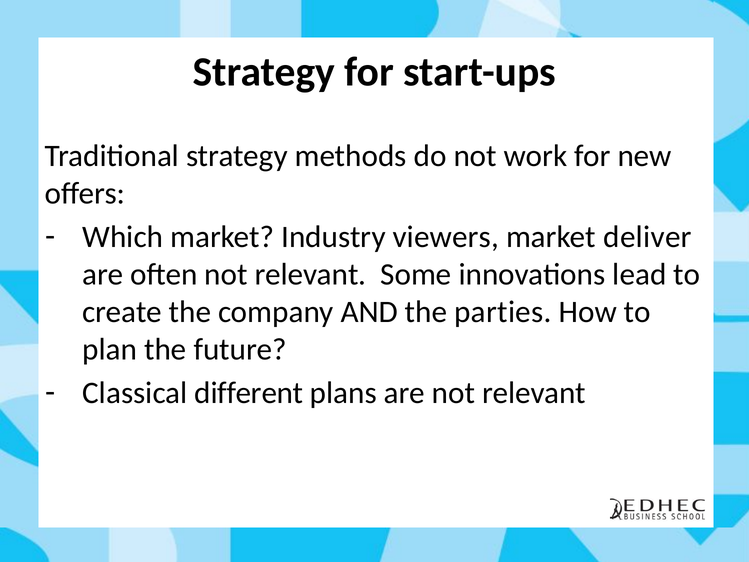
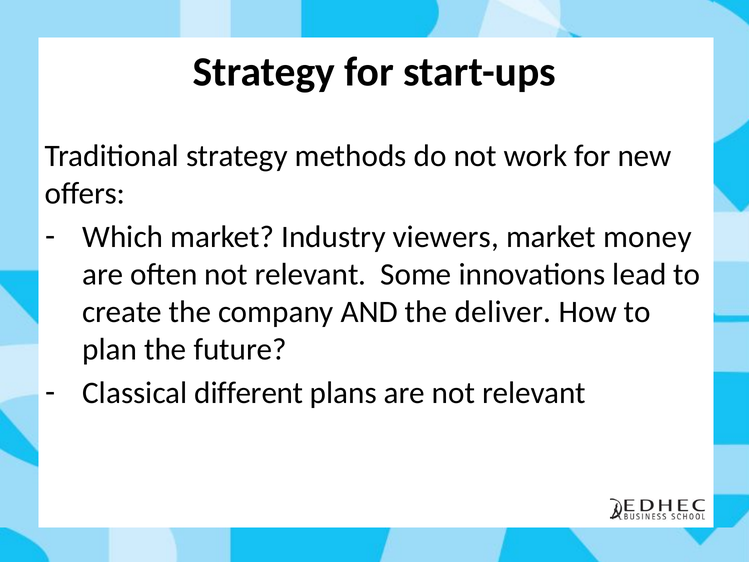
deliver: deliver -> money (648, 237)
parties: parties -> deliver (503, 312)
